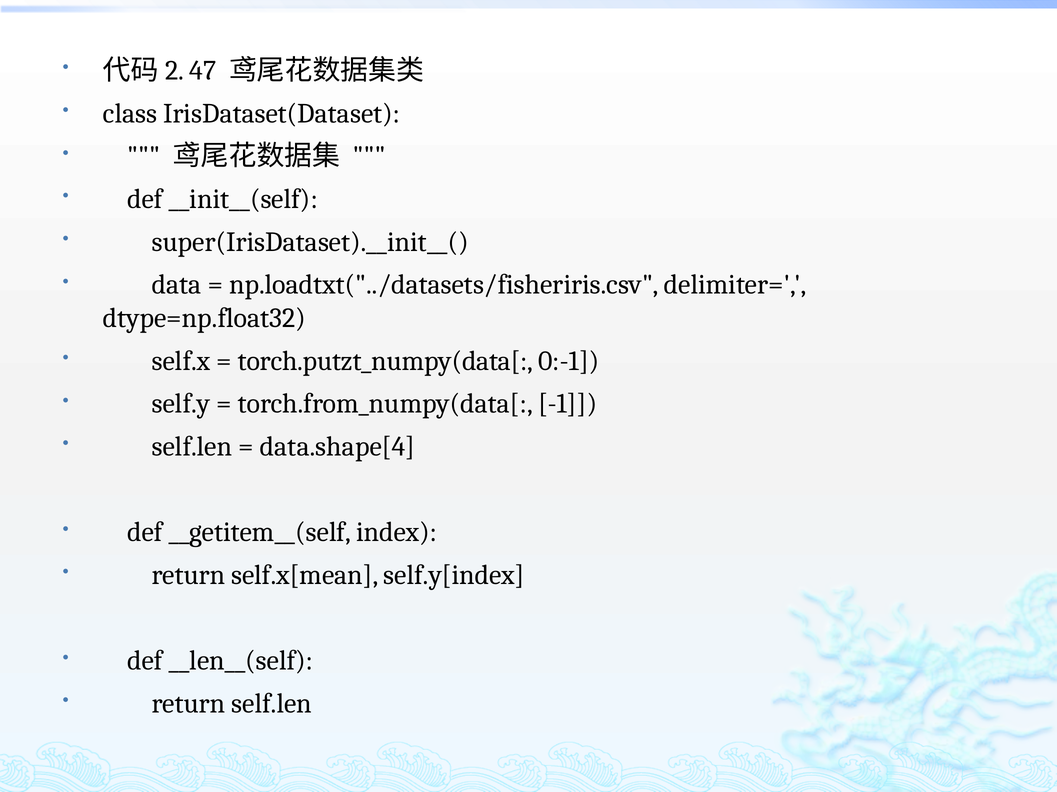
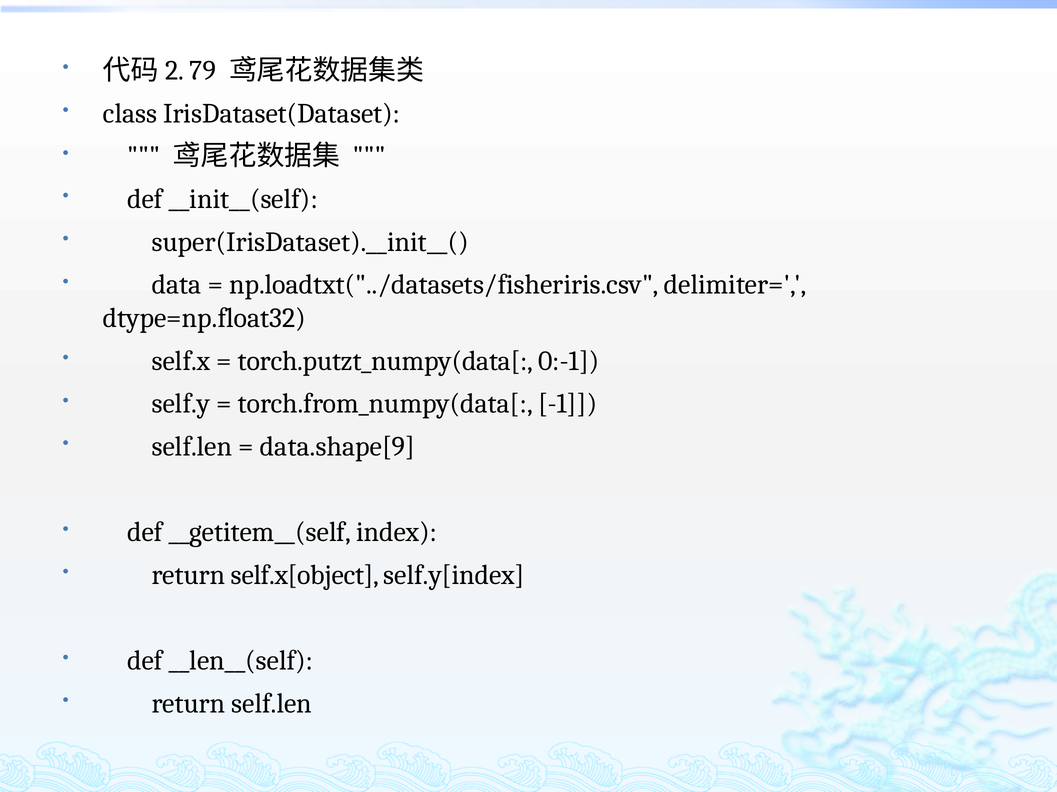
47: 47 -> 79 (203, 71)
data.shape[4: data.shape[4 -> data.shape[9 (337, 447)
self.x[mean: self.x[mean -> self.x[object (305, 576)
